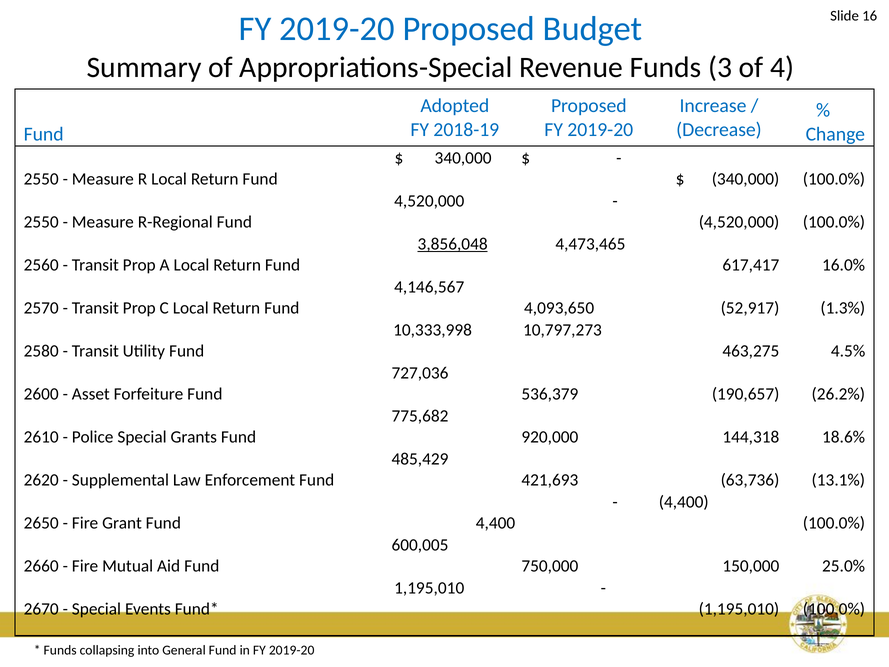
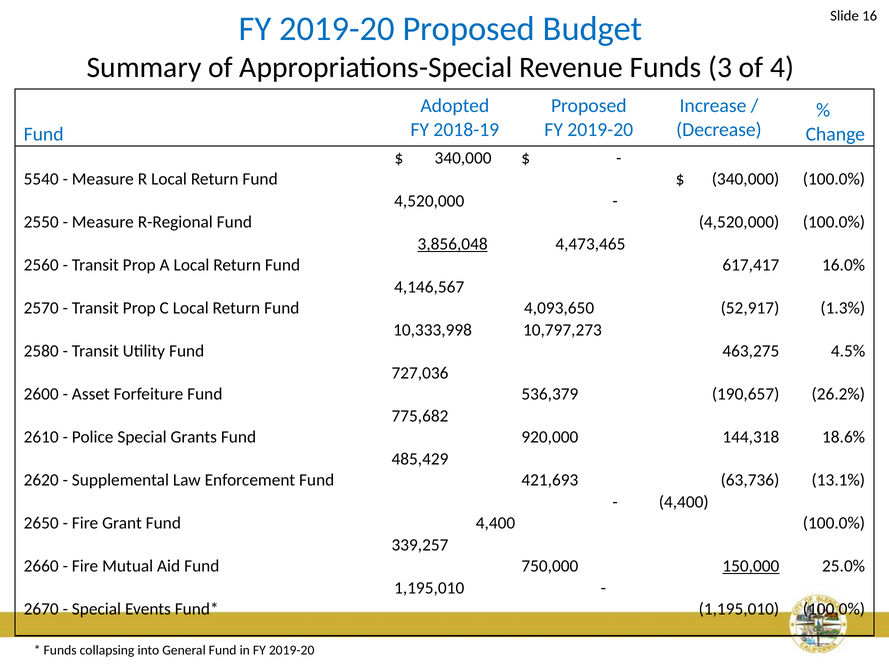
2550: 2550 -> 5540 (41, 179)
600,005: 600,005 -> 339,257 (420, 545)
150,000 underline: none -> present (751, 566)
